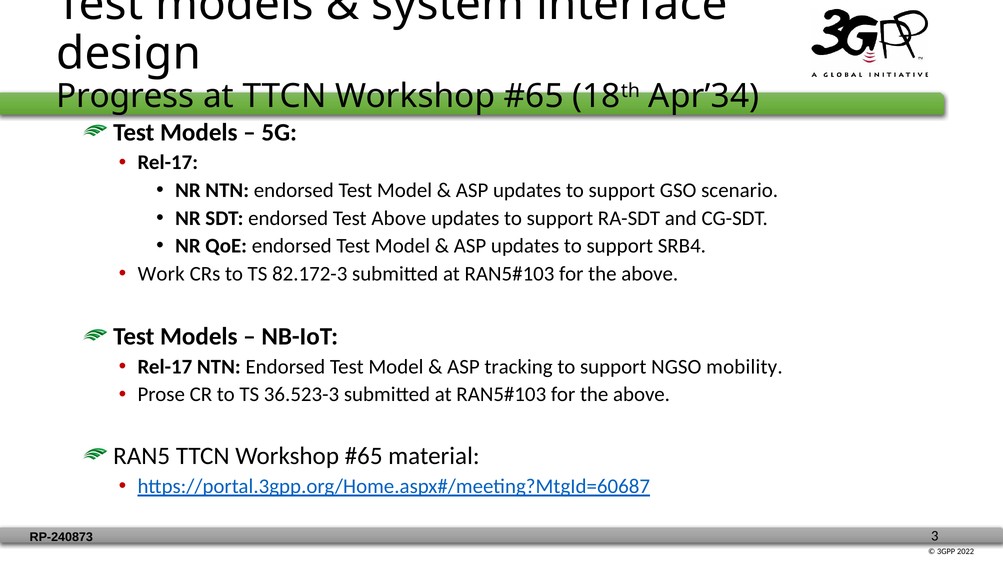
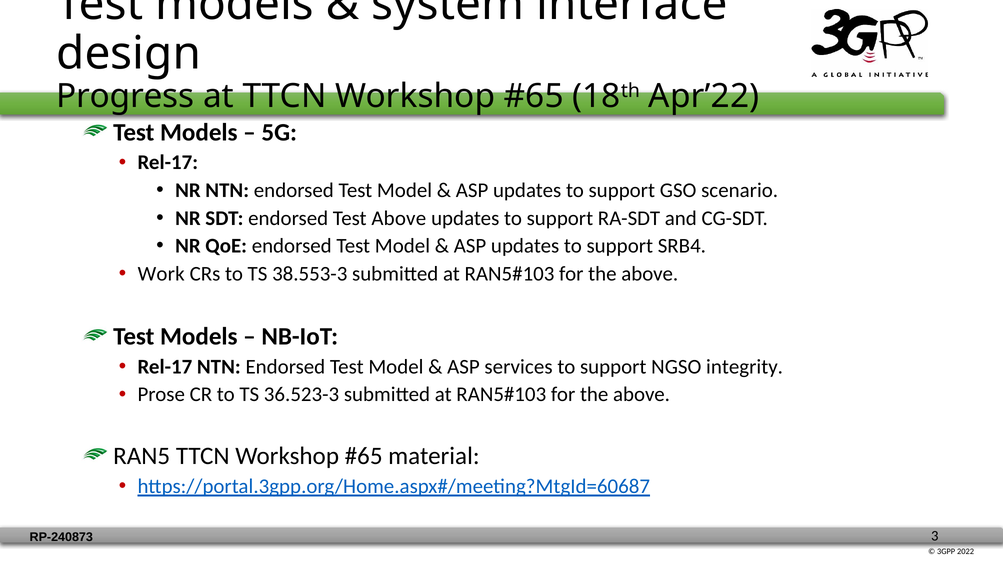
Apr’34: Apr’34 -> Apr’22 (704, 96)
82.172-3: 82.172-3 -> 38.553-3 (310, 274)
tracking: tracking -> services (519, 367)
mobility: mobility -> integrity (745, 367)
